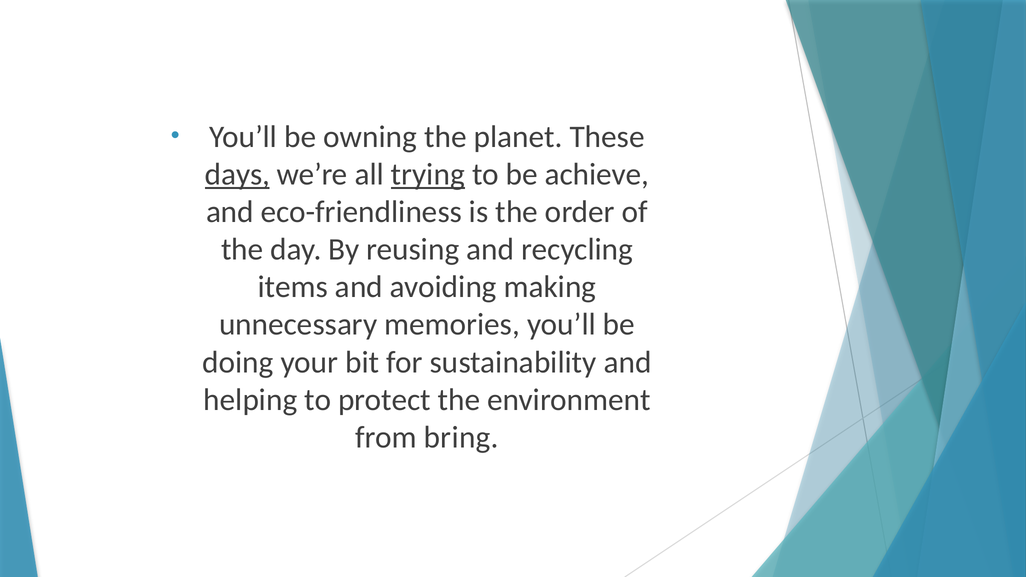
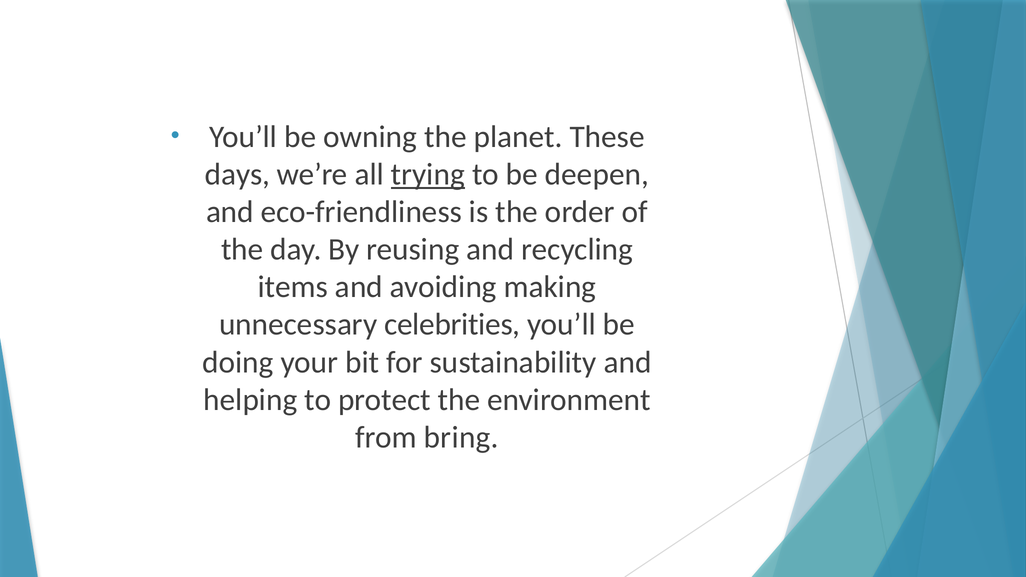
days underline: present -> none (237, 174)
achieve: achieve -> deepen (597, 174)
memories: memories -> celebrities (452, 325)
